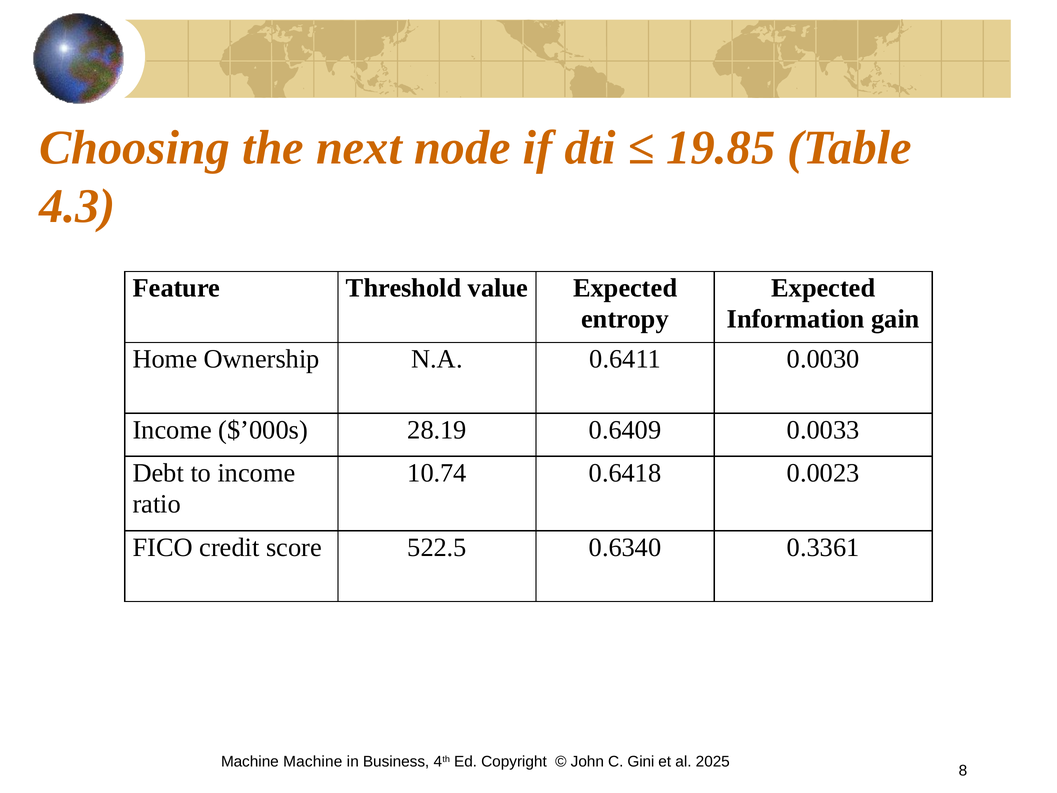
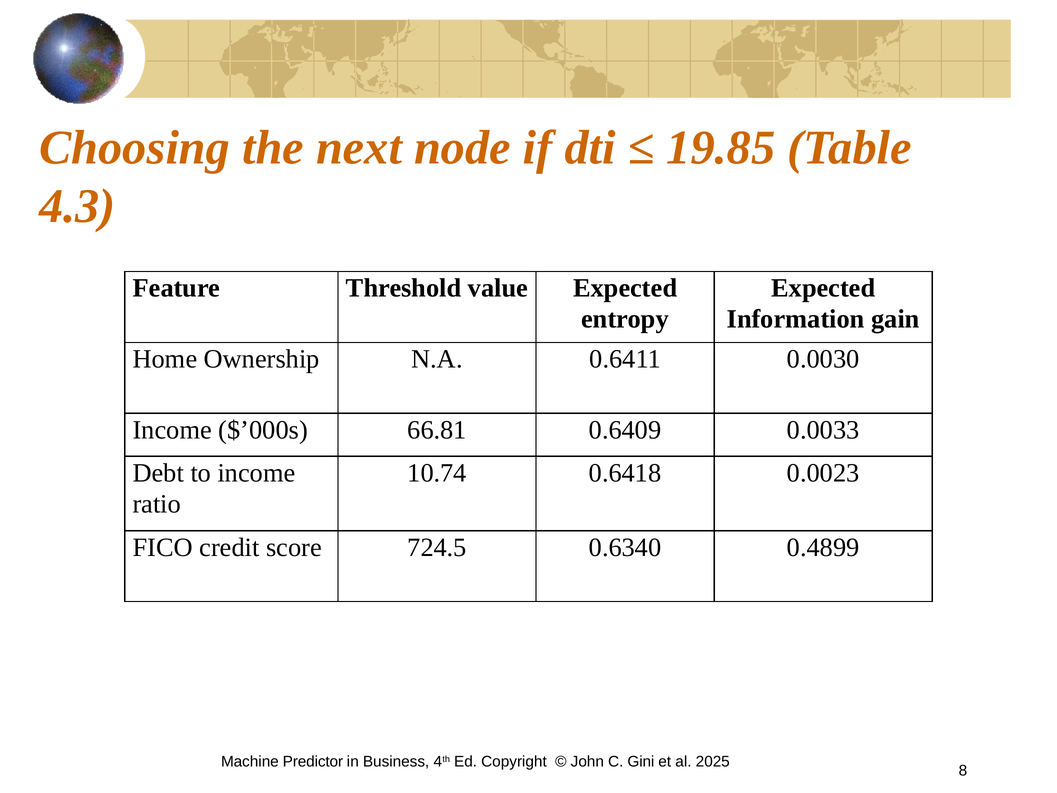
28.19: 28.19 -> 66.81 (437, 430)
522.5: 522.5 -> 724.5 (437, 547)
0.3361: 0.3361 -> 0.4899 (823, 547)
Machine Machine: Machine -> Predictor (313, 762)
